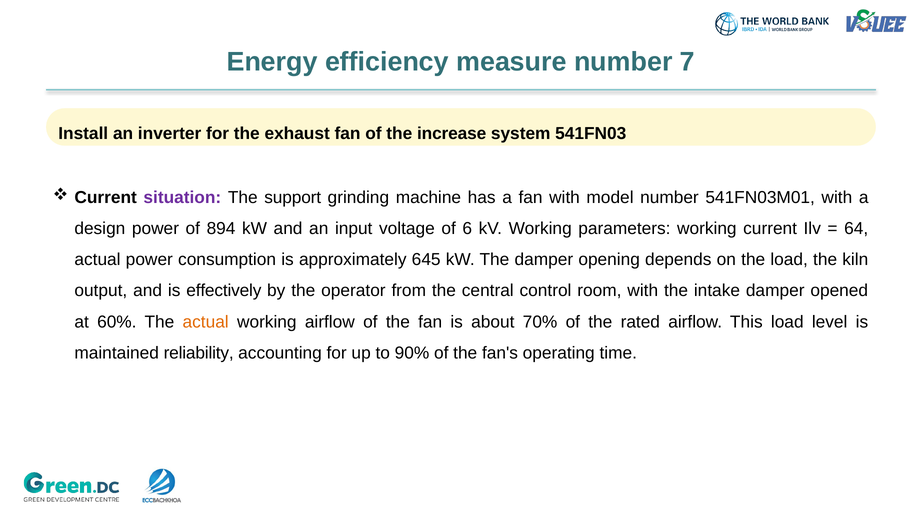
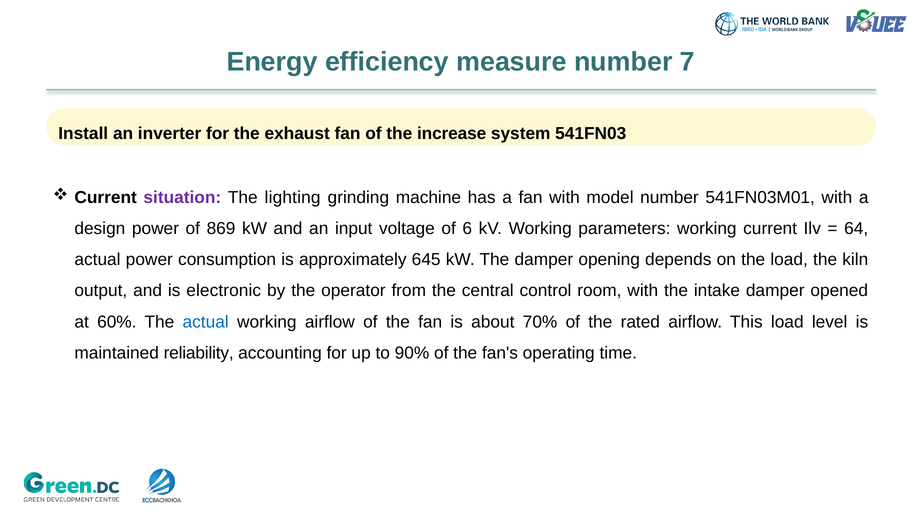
support: support -> lighting (293, 197)
894: 894 -> 869 (221, 228)
effectively: effectively -> electronic (224, 291)
actual colour: orange -> blue (206, 322)
